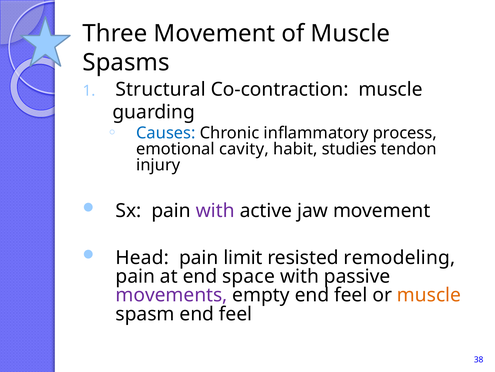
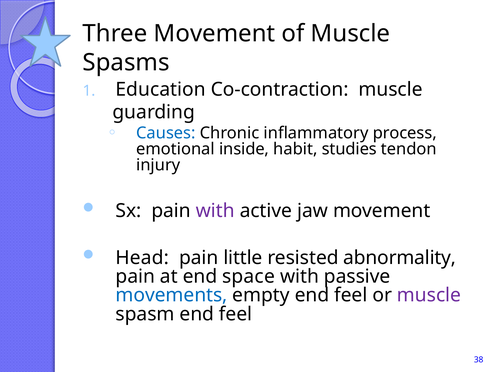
Structural: Structural -> Education (161, 89)
cavity: cavity -> inside (244, 149)
limit: limit -> little (243, 257)
remodeling: remodeling -> abnormality (400, 257)
movements colour: purple -> blue (171, 295)
muscle colour: orange -> purple (429, 295)
